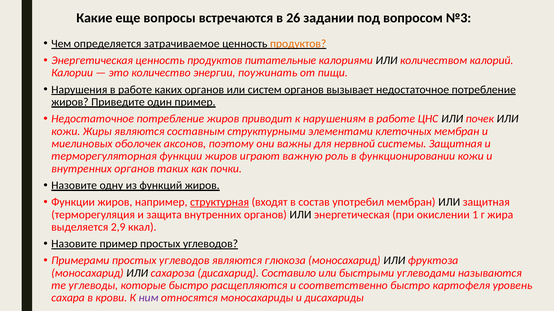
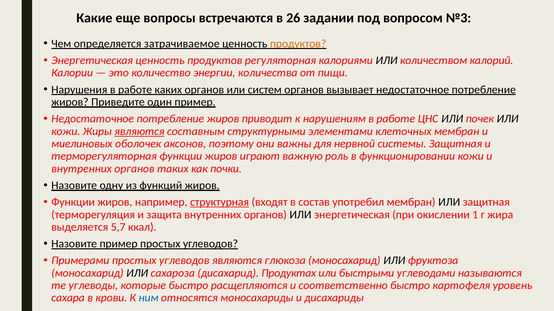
питательные: питательные -> регуляторная (280, 61)
поужинать: поужинать -> количества (268, 73)
являются underline: none -> present (139, 132)
2,9: 2,9 -> 5,7 (118, 227)
Составило: Составило -> Продуктах (289, 274)
ним colour: purple -> blue (148, 298)
